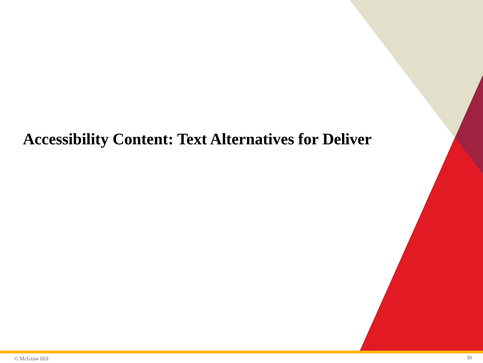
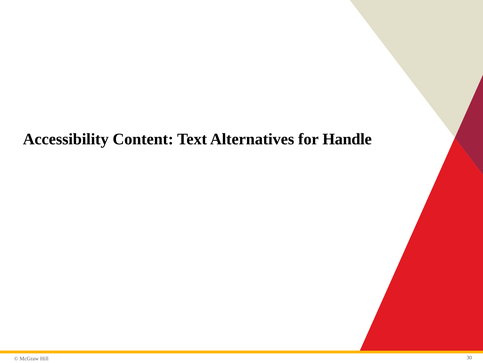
Deliver: Deliver -> Handle (347, 139)
